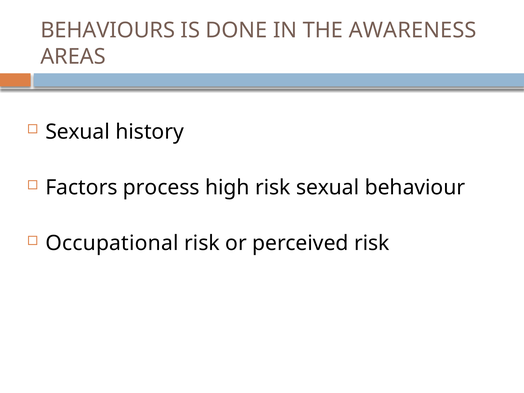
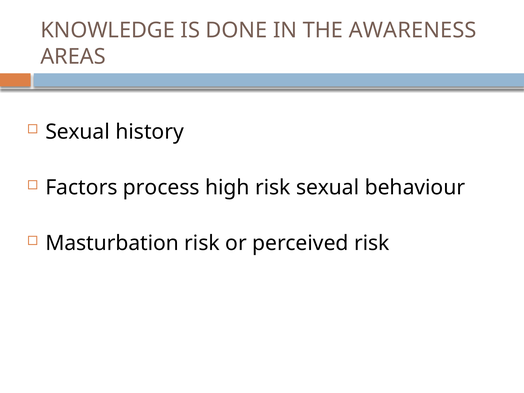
BEHAVIOURS: BEHAVIOURS -> KNOWLEDGE (108, 30)
Occupational: Occupational -> Masturbation (112, 243)
